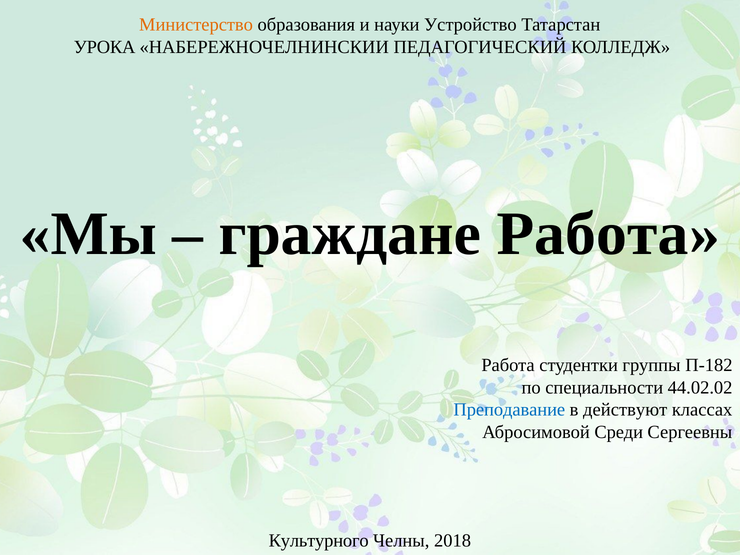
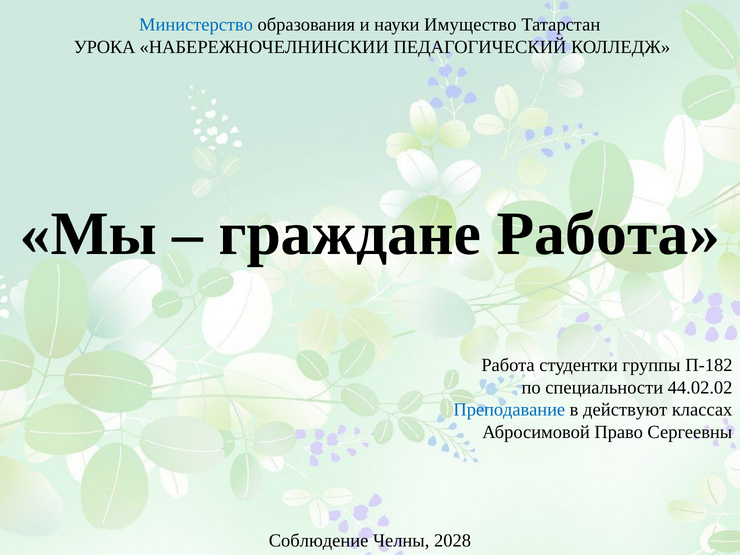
Министерство colour: orange -> blue (196, 25)
Устройство: Устройство -> Имущество (470, 25)
Среди: Среди -> Право (619, 432)
Культурного: Культурного -> Соблюдение (319, 541)
2018: 2018 -> 2028 (453, 541)
